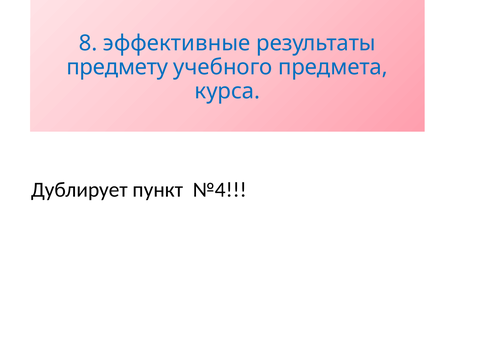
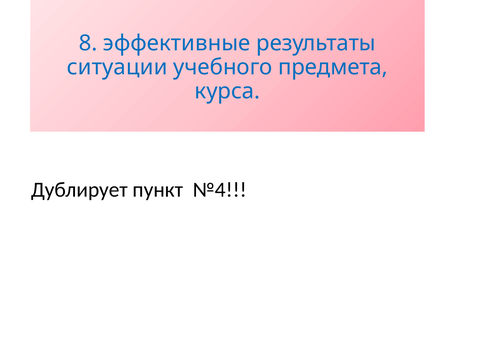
предмету: предмету -> ситуации (117, 67)
